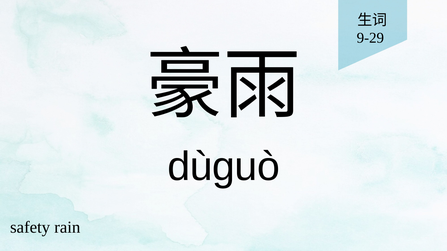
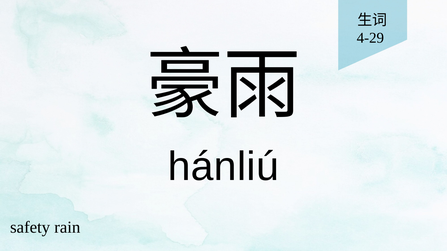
9-29: 9-29 -> 4-29 (370, 38)
dùguò: dùguò -> hánliú (223, 167)
